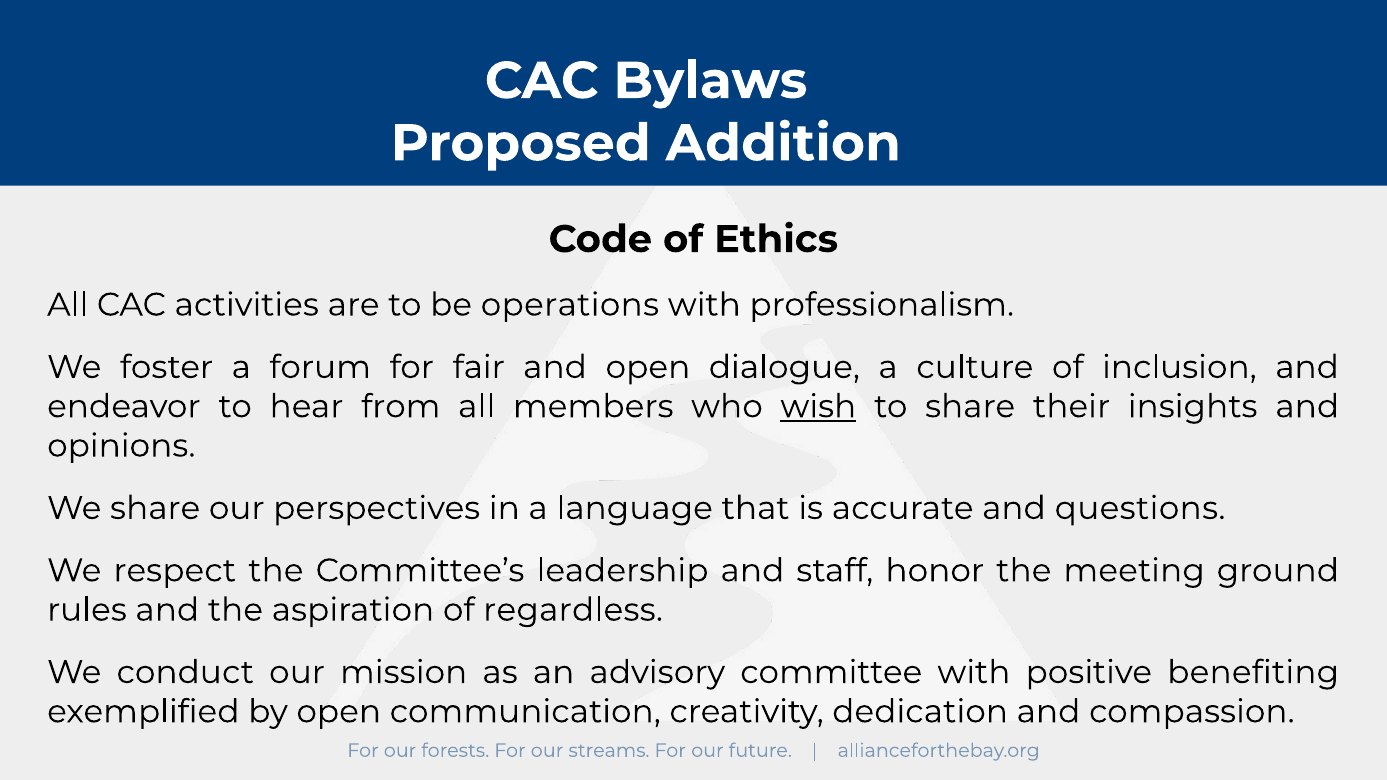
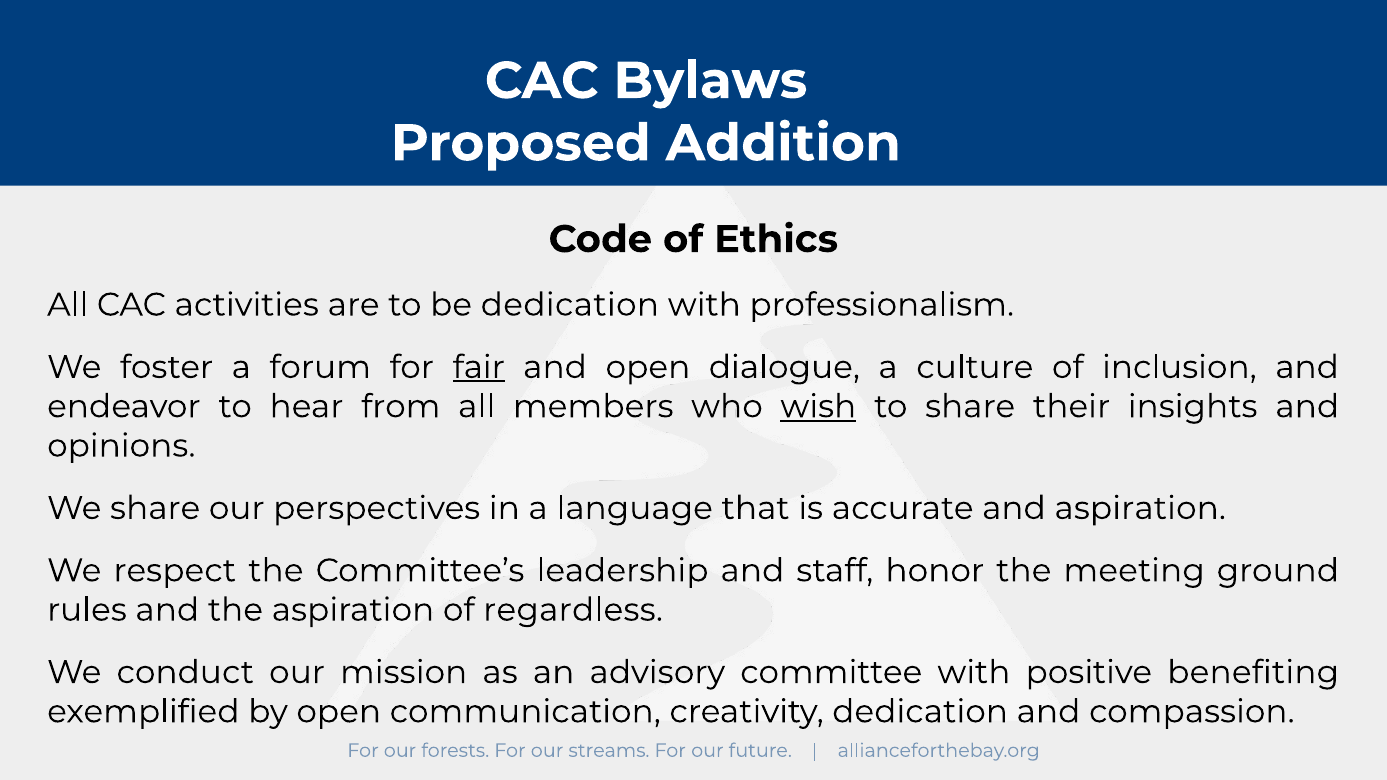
be operations: operations -> dedication (570, 305)
fair underline: none -> present (479, 367)
and questions: questions -> aspiration (1140, 508)
